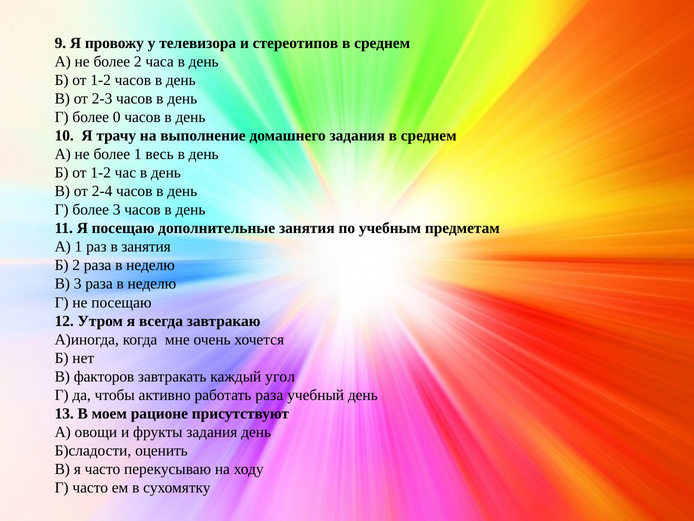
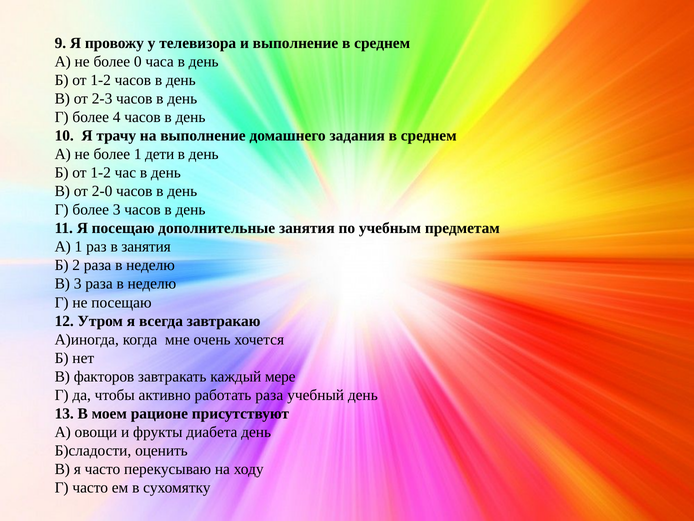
и стереотипов: стереотипов -> выполнение (296, 43)
более 2: 2 -> 0 (138, 62)
0: 0 -> 4 (117, 117)
весь: весь -> дети (160, 154)
2-4: 2-4 -> 2-0 (102, 191)
угол: угол -> мере (280, 376)
фрукты задания: задания -> диабета (212, 432)
